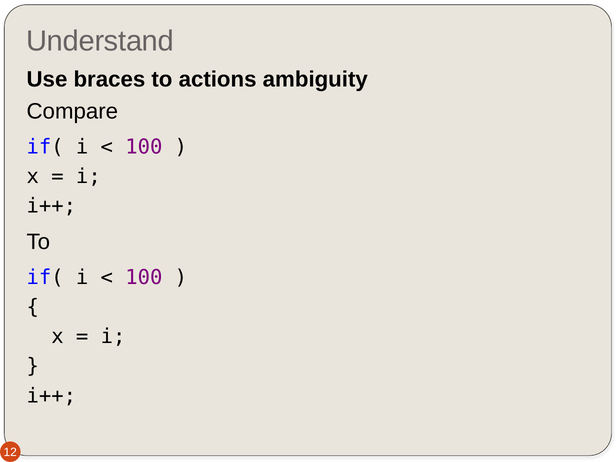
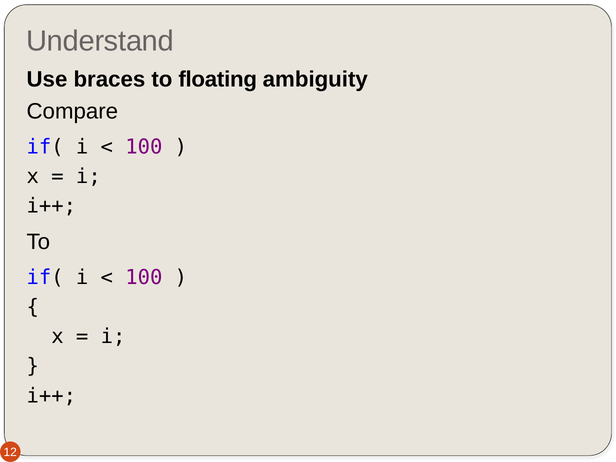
actions: actions -> floating (218, 80)
